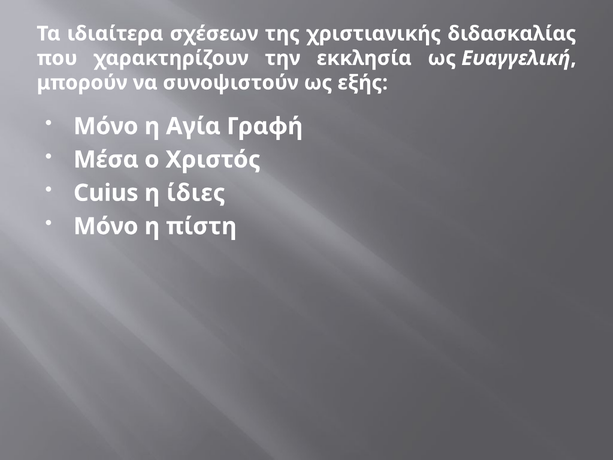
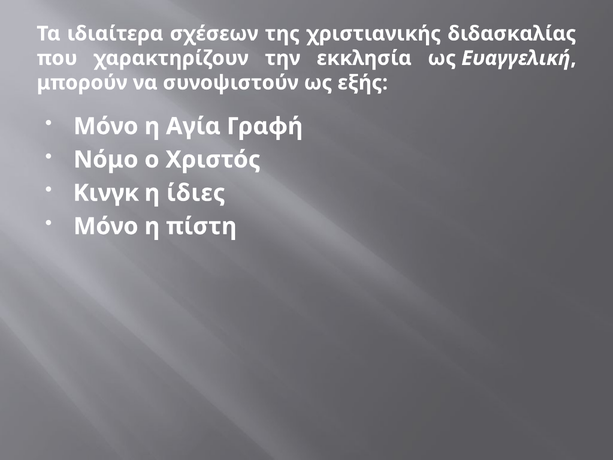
Μέσα: Μέσα -> Νόμo (106, 160)
Cuius: Cuius -> Κινγκ (106, 193)
